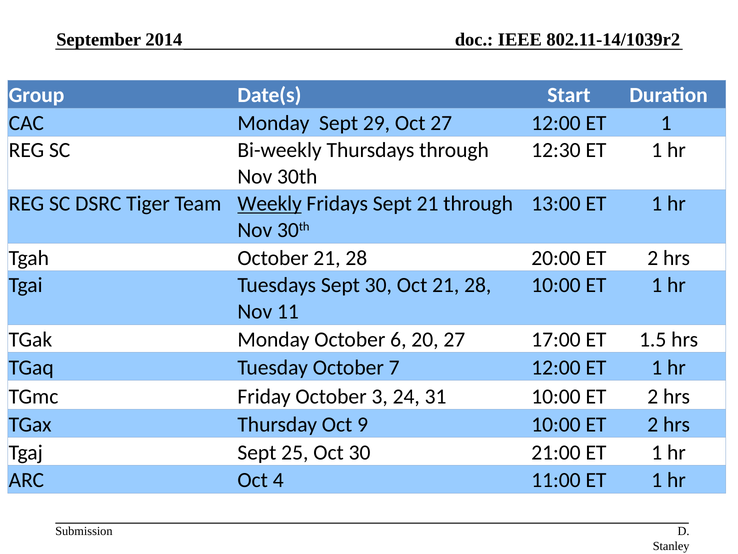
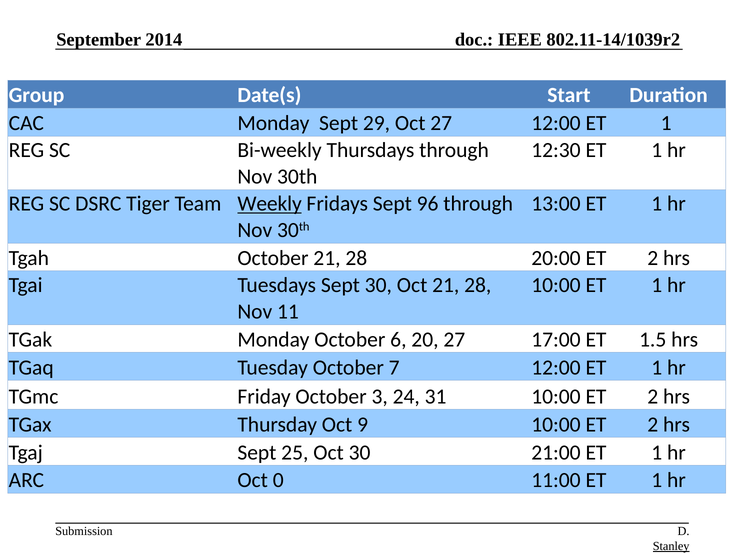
Sept 21: 21 -> 96 (428, 204)
4: 4 -> 0 (278, 480)
Stanley underline: none -> present (671, 546)
